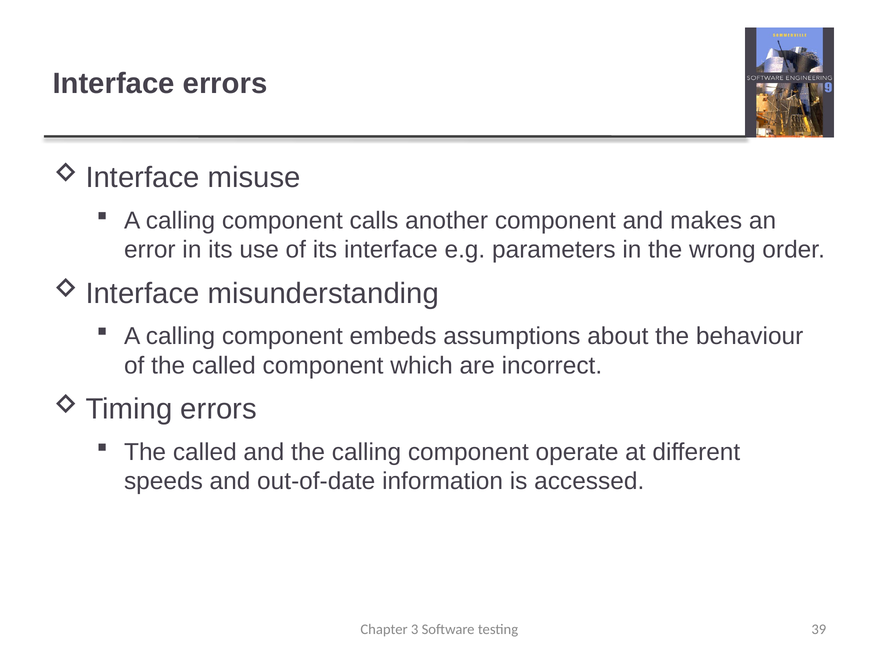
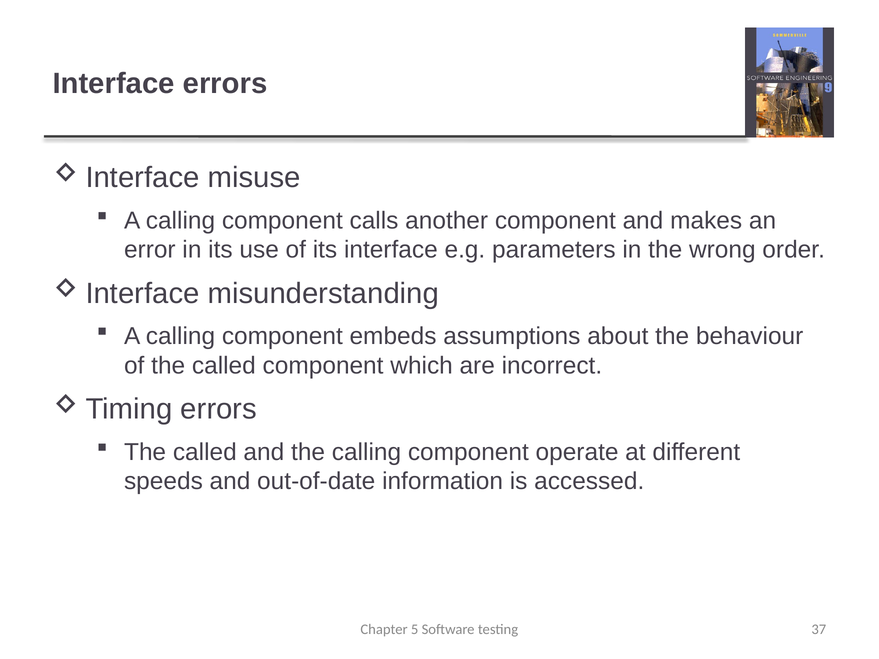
3: 3 -> 5 (415, 629)
39: 39 -> 37 (819, 629)
